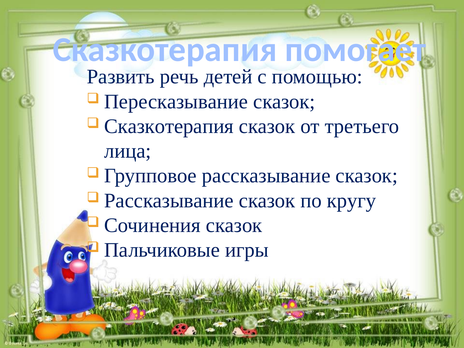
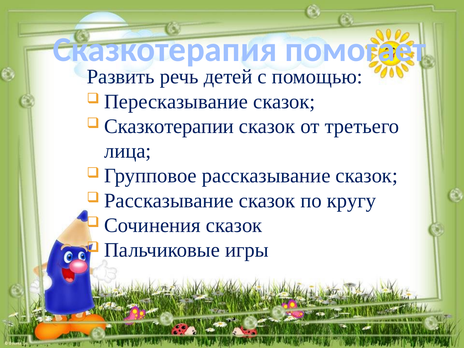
Сказкотерапия: Сказкотерапия -> Сказкотерапии (169, 126)
